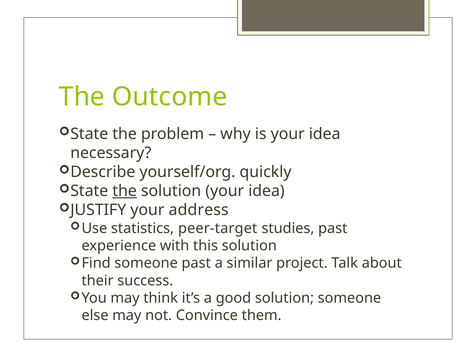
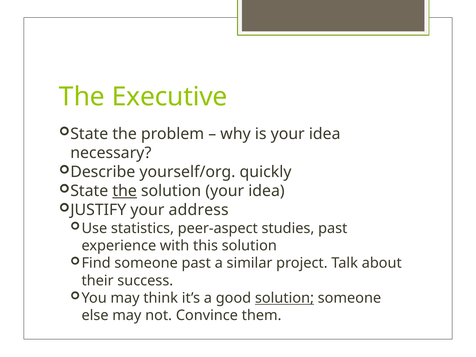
Outcome: Outcome -> Executive (170, 97)
peer-target: peer-target -> peer-aspect (218, 228)
solution underline: none -> present (284, 298)
